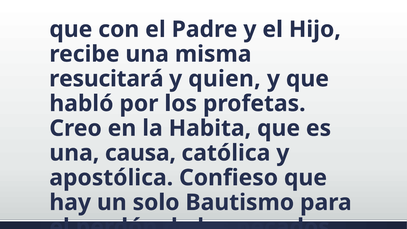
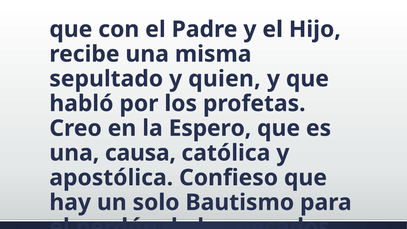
resucitará: resucitará -> sepultado (106, 79)
Habita: Habita -> Espero (210, 128)
